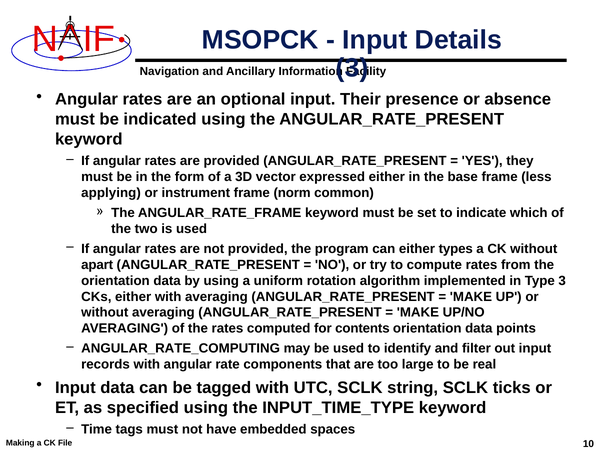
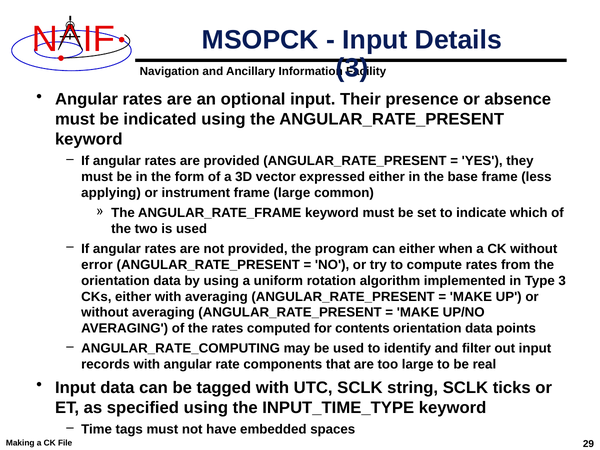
frame norm: norm -> large (292, 193)
types: types -> when (456, 249)
apart: apart -> error (97, 265)
10: 10 -> 29 (588, 444)
